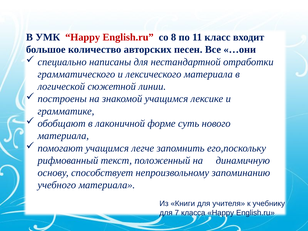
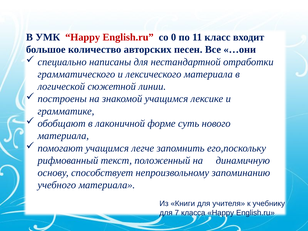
8: 8 -> 0 (174, 37)
